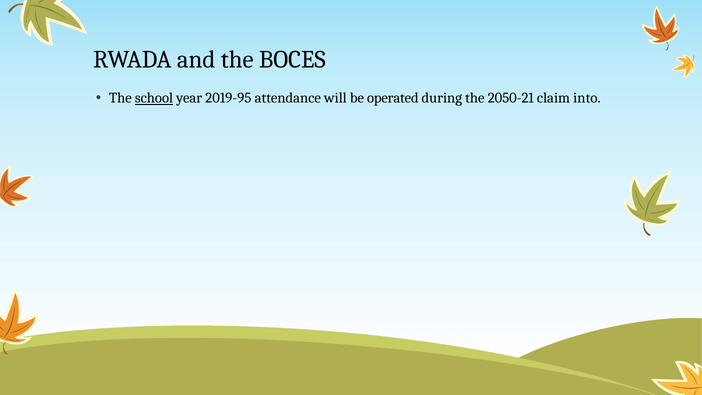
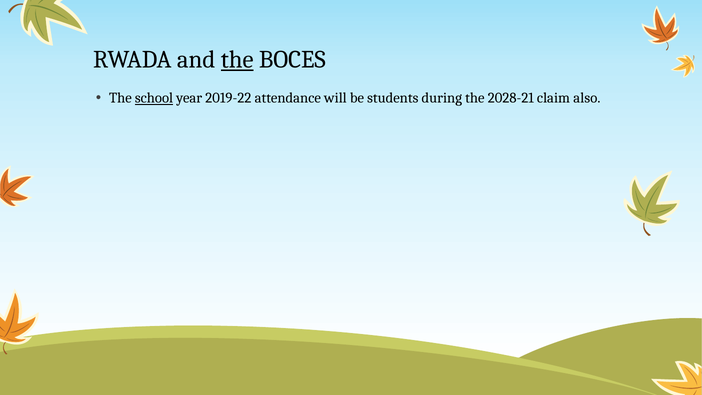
the underline: none -> present (237, 59)
2019-95: 2019-95 -> 2019-22 (228, 98)
operated: operated -> students (393, 98)
2050-21: 2050-21 -> 2028-21 (511, 98)
into: into -> also (587, 98)
